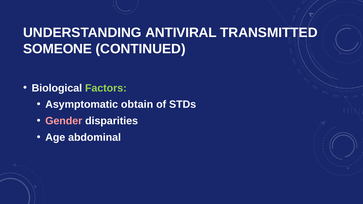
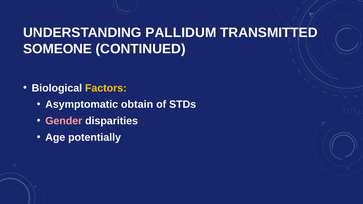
ANTIVIRAL: ANTIVIRAL -> PALLIDUM (181, 33)
Factors colour: light green -> yellow (106, 88)
abdominal: abdominal -> potentially (95, 138)
